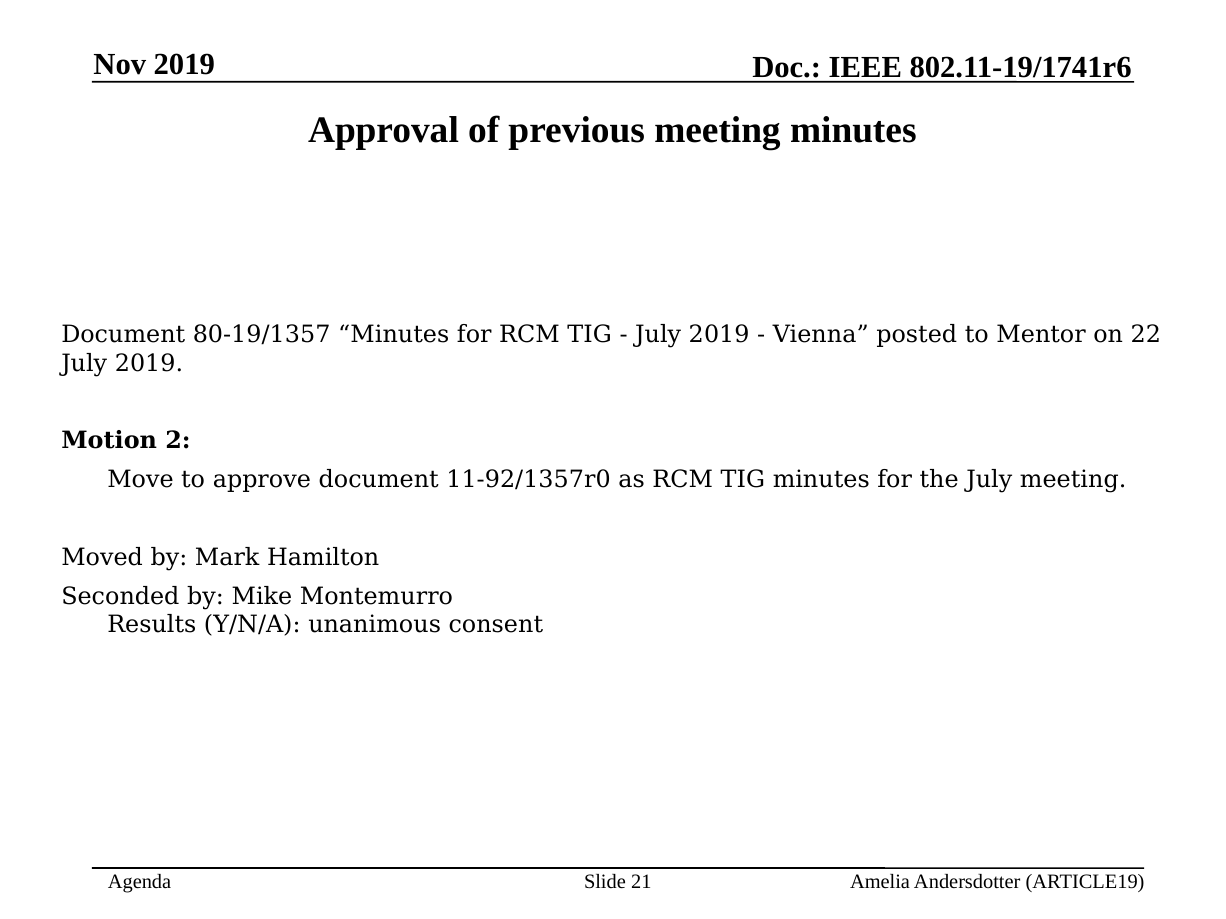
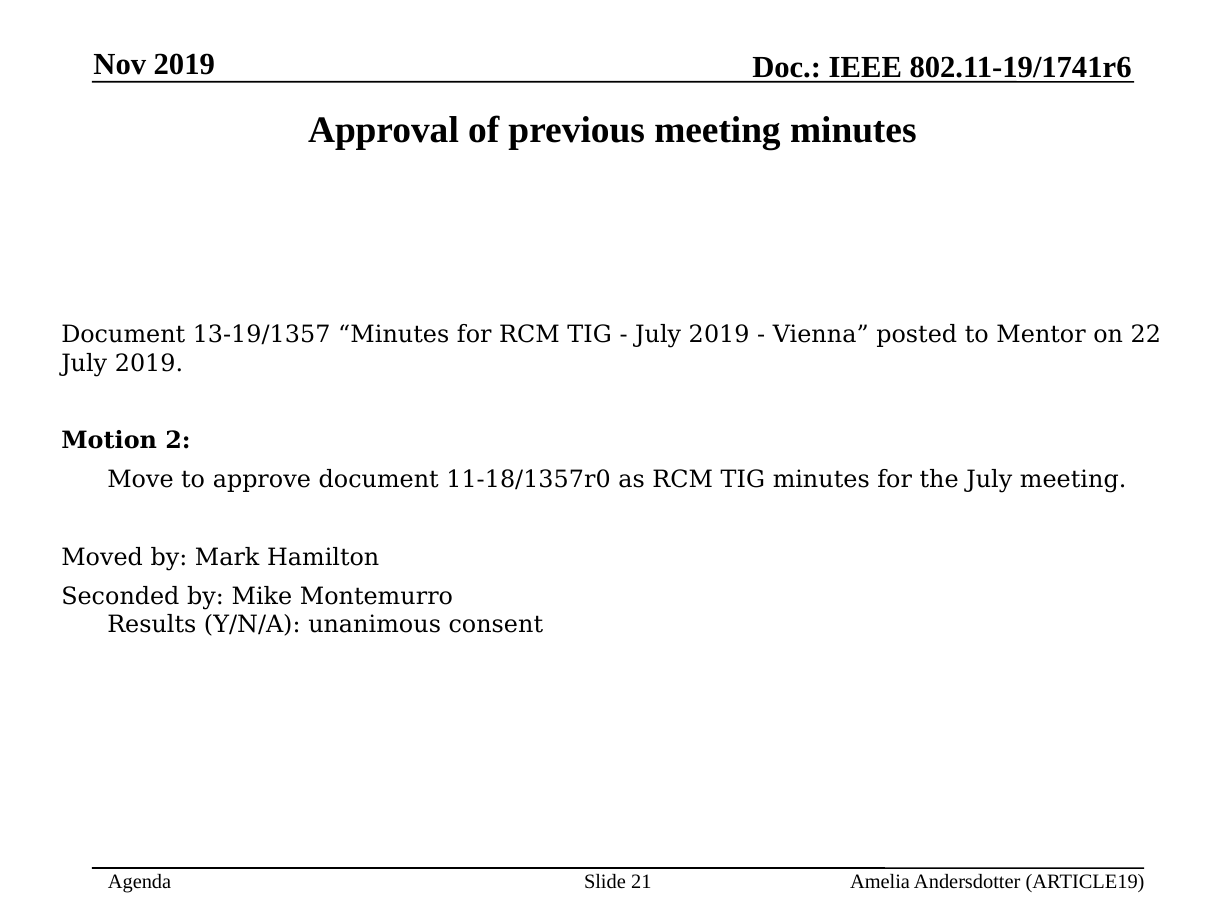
80-19/1357: 80-19/1357 -> 13-19/1357 (262, 335)
11-92/1357r0: 11-92/1357r0 -> 11-18/1357r0 (529, 480)
